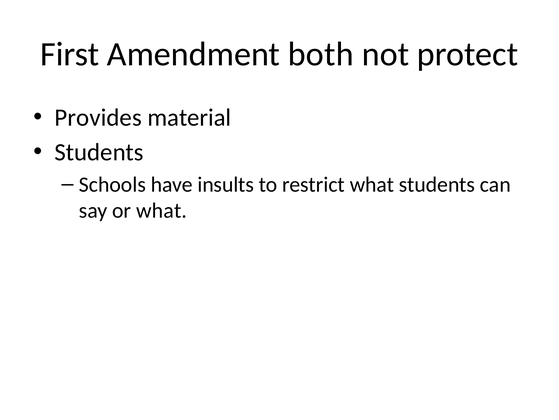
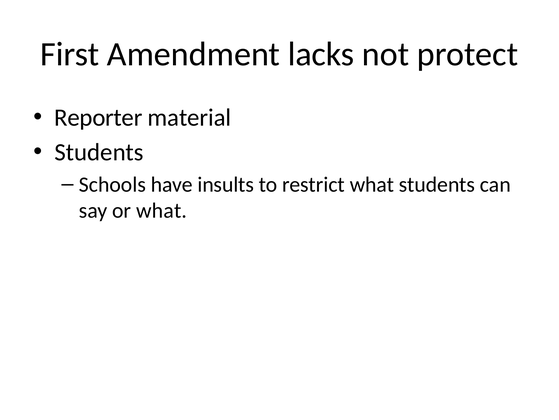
both: both -> lacks (321, 54)
Provides: Provides -> Reporter (98, 117)
